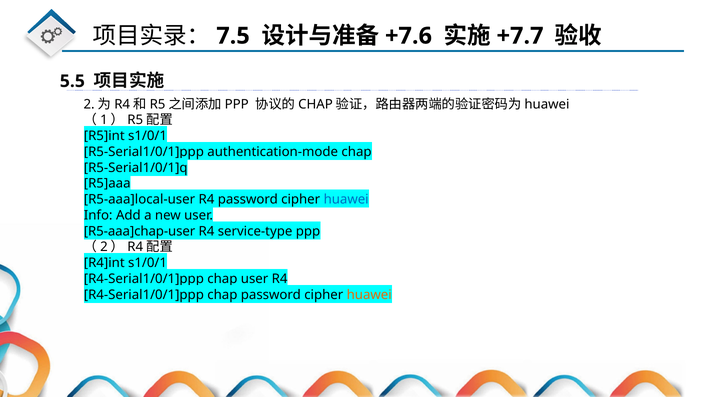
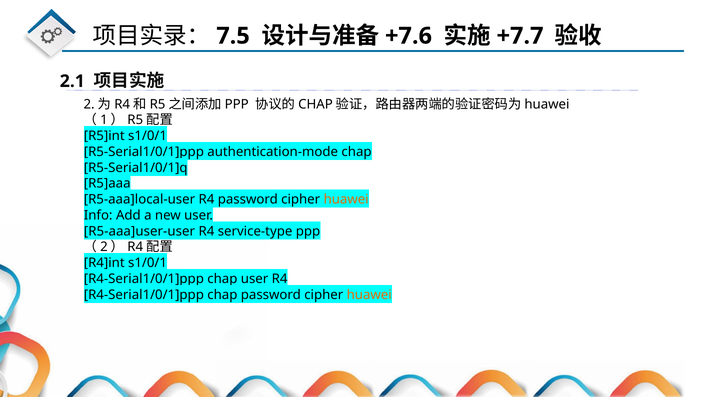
5.5: 5.5 -> 2.1 (72, 81)
huawei colour: blue -> orange (346, 199)
R5-aaa]chap-user: R5-aaa]chap-user -> R5-aaa]user-user (139, 231)
